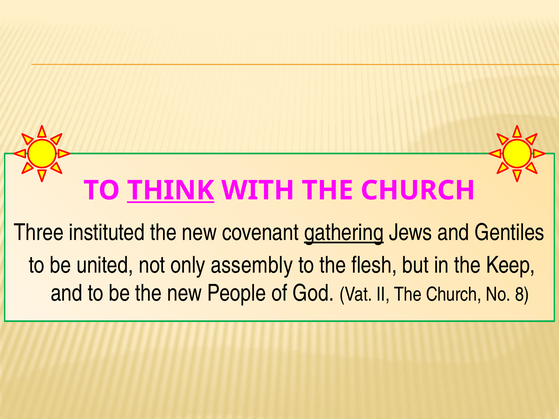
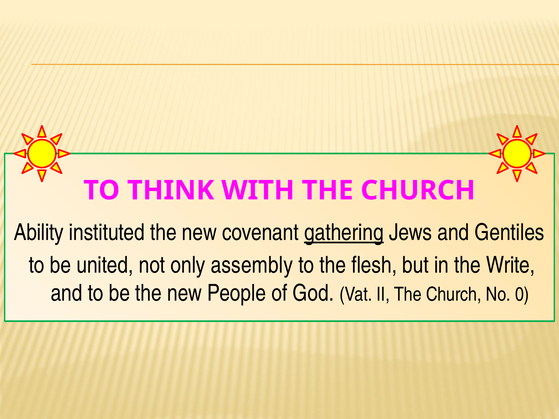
THINK underline: present -> none (171, 191)
Three: Three -> Ability (39, 233)
Keep: Keep -> Write (511, 265)
8: 8 -> 0 (522, 294)
